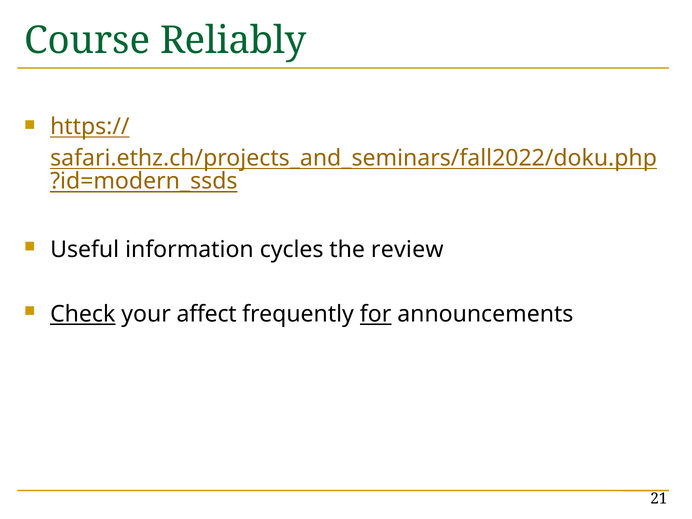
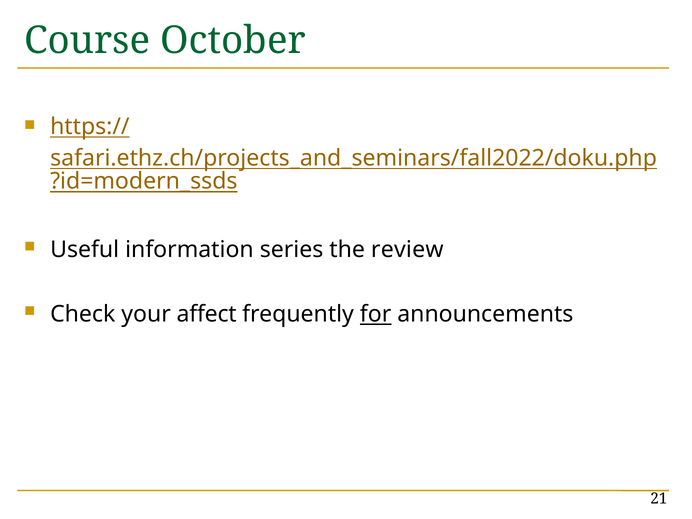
Reliably: Reliably -> October (233, 41)
cycles: cycles -> series (292, 250)
Check underline: present -> none (83, 314)
